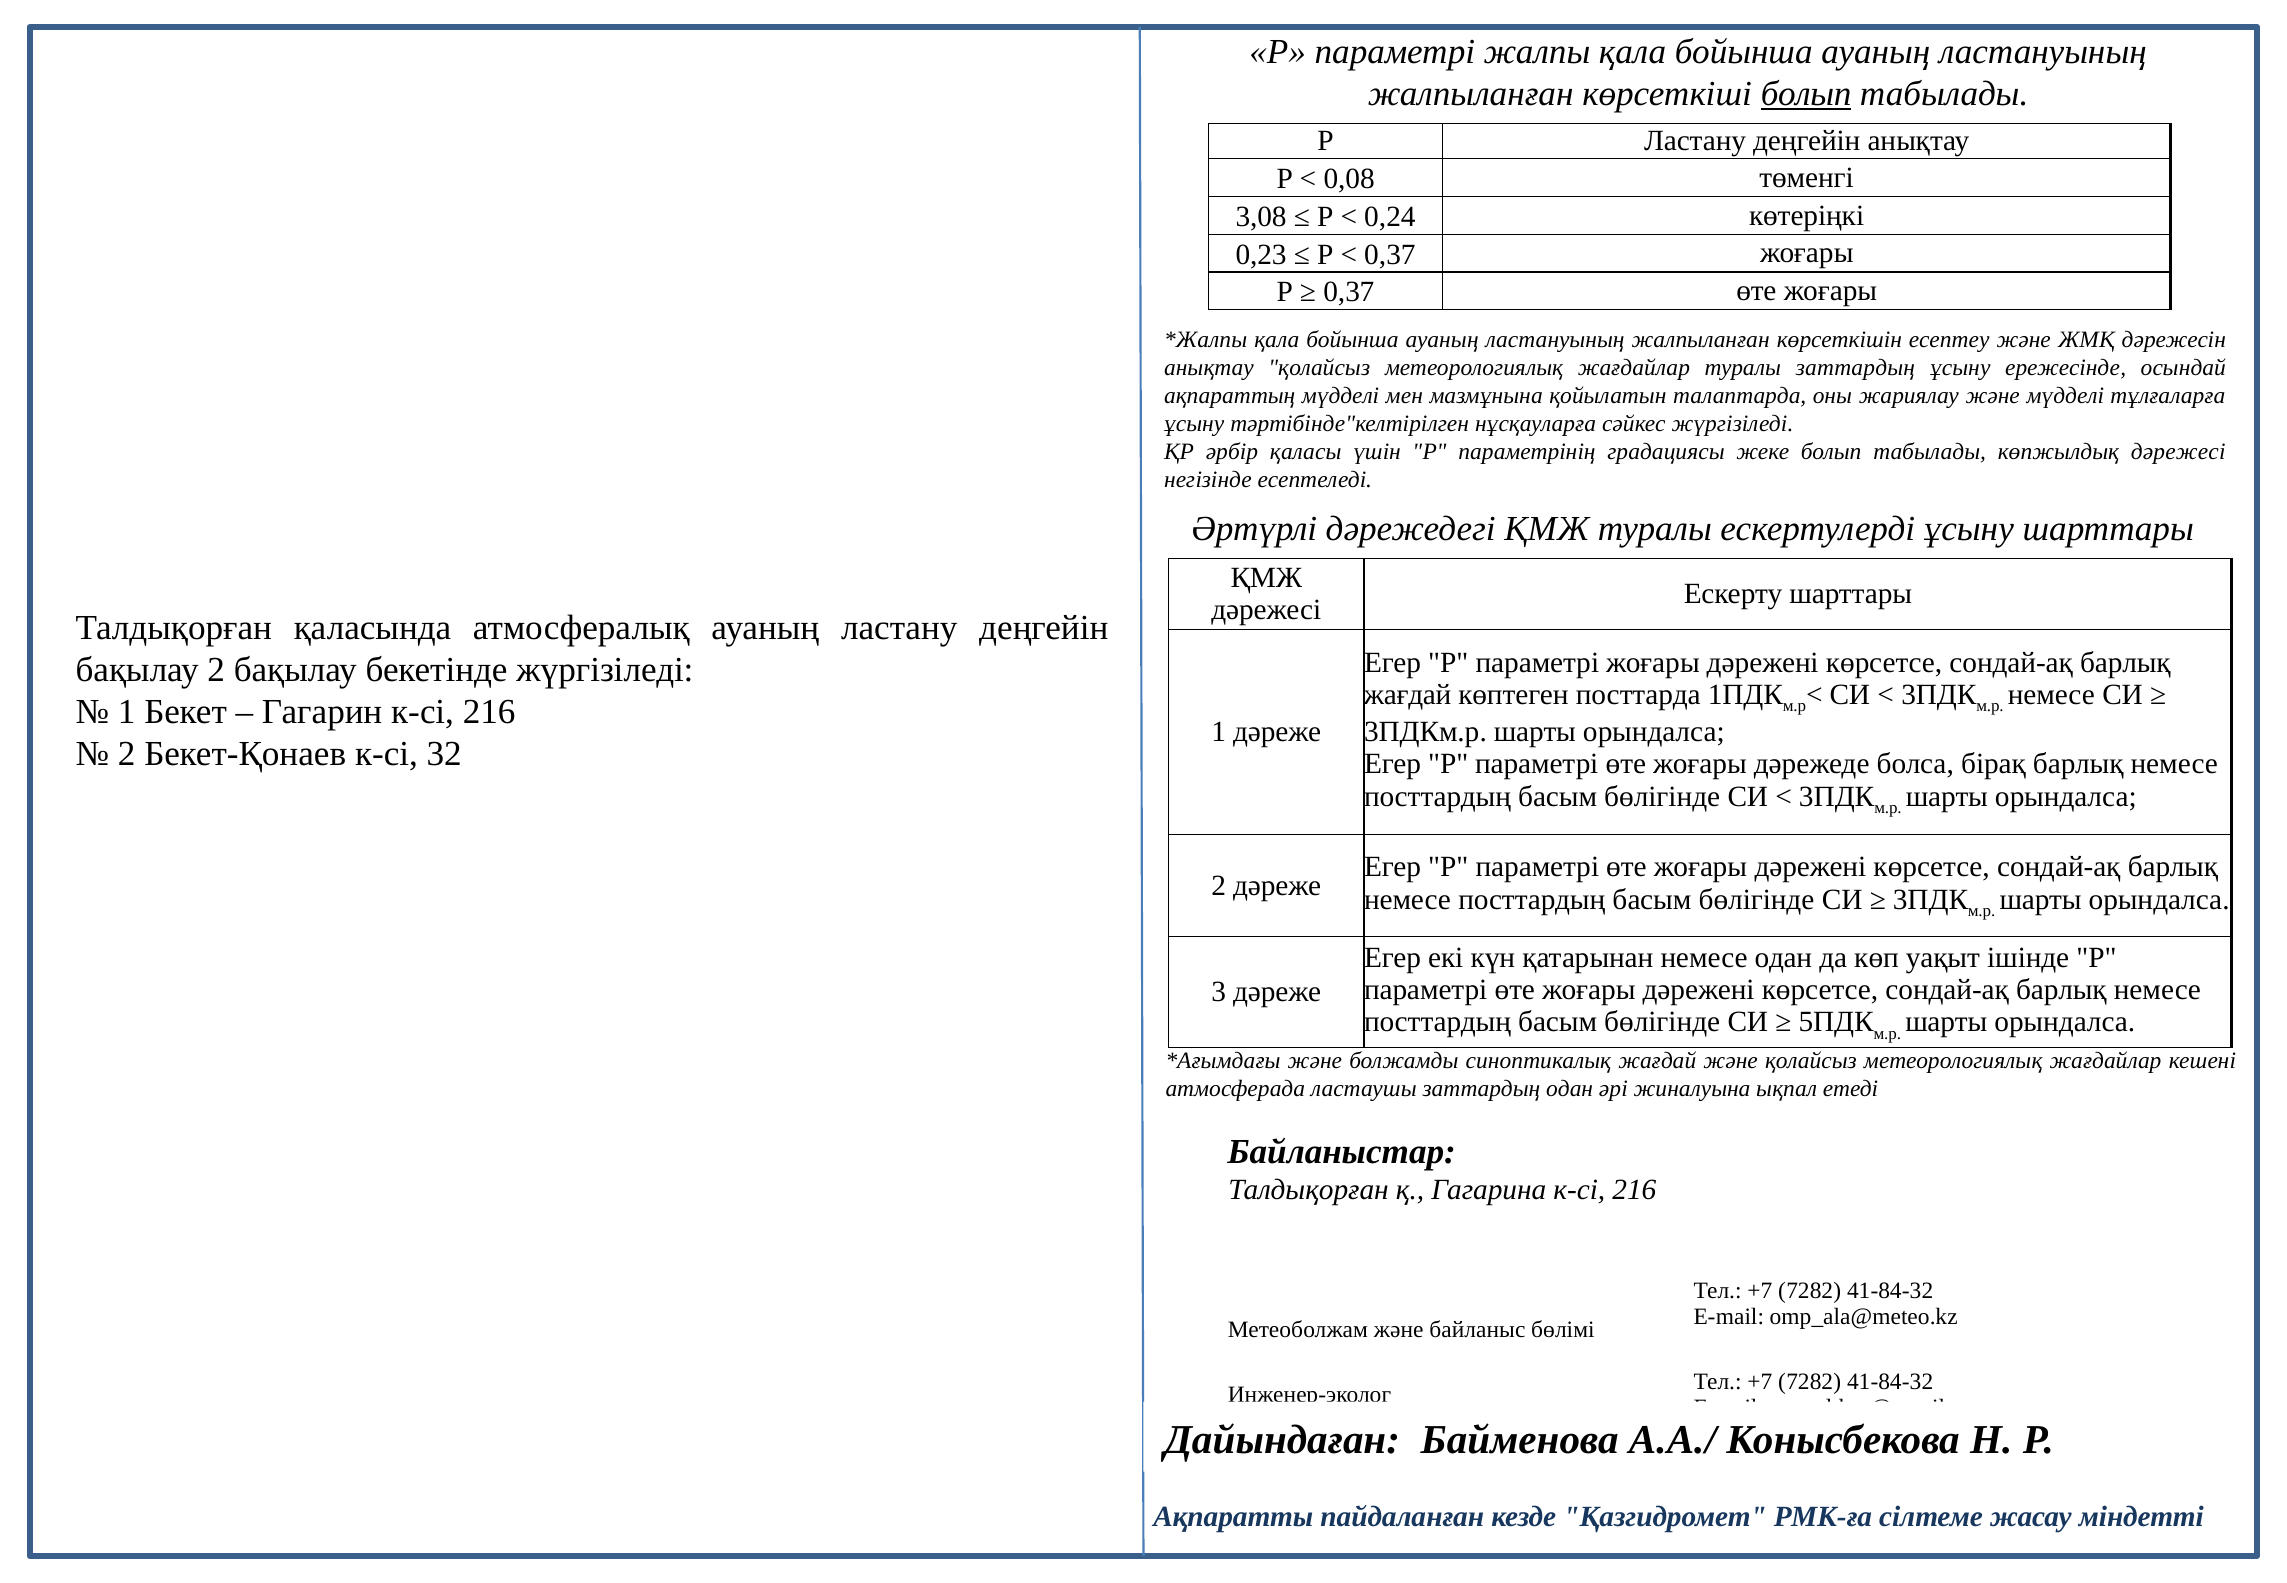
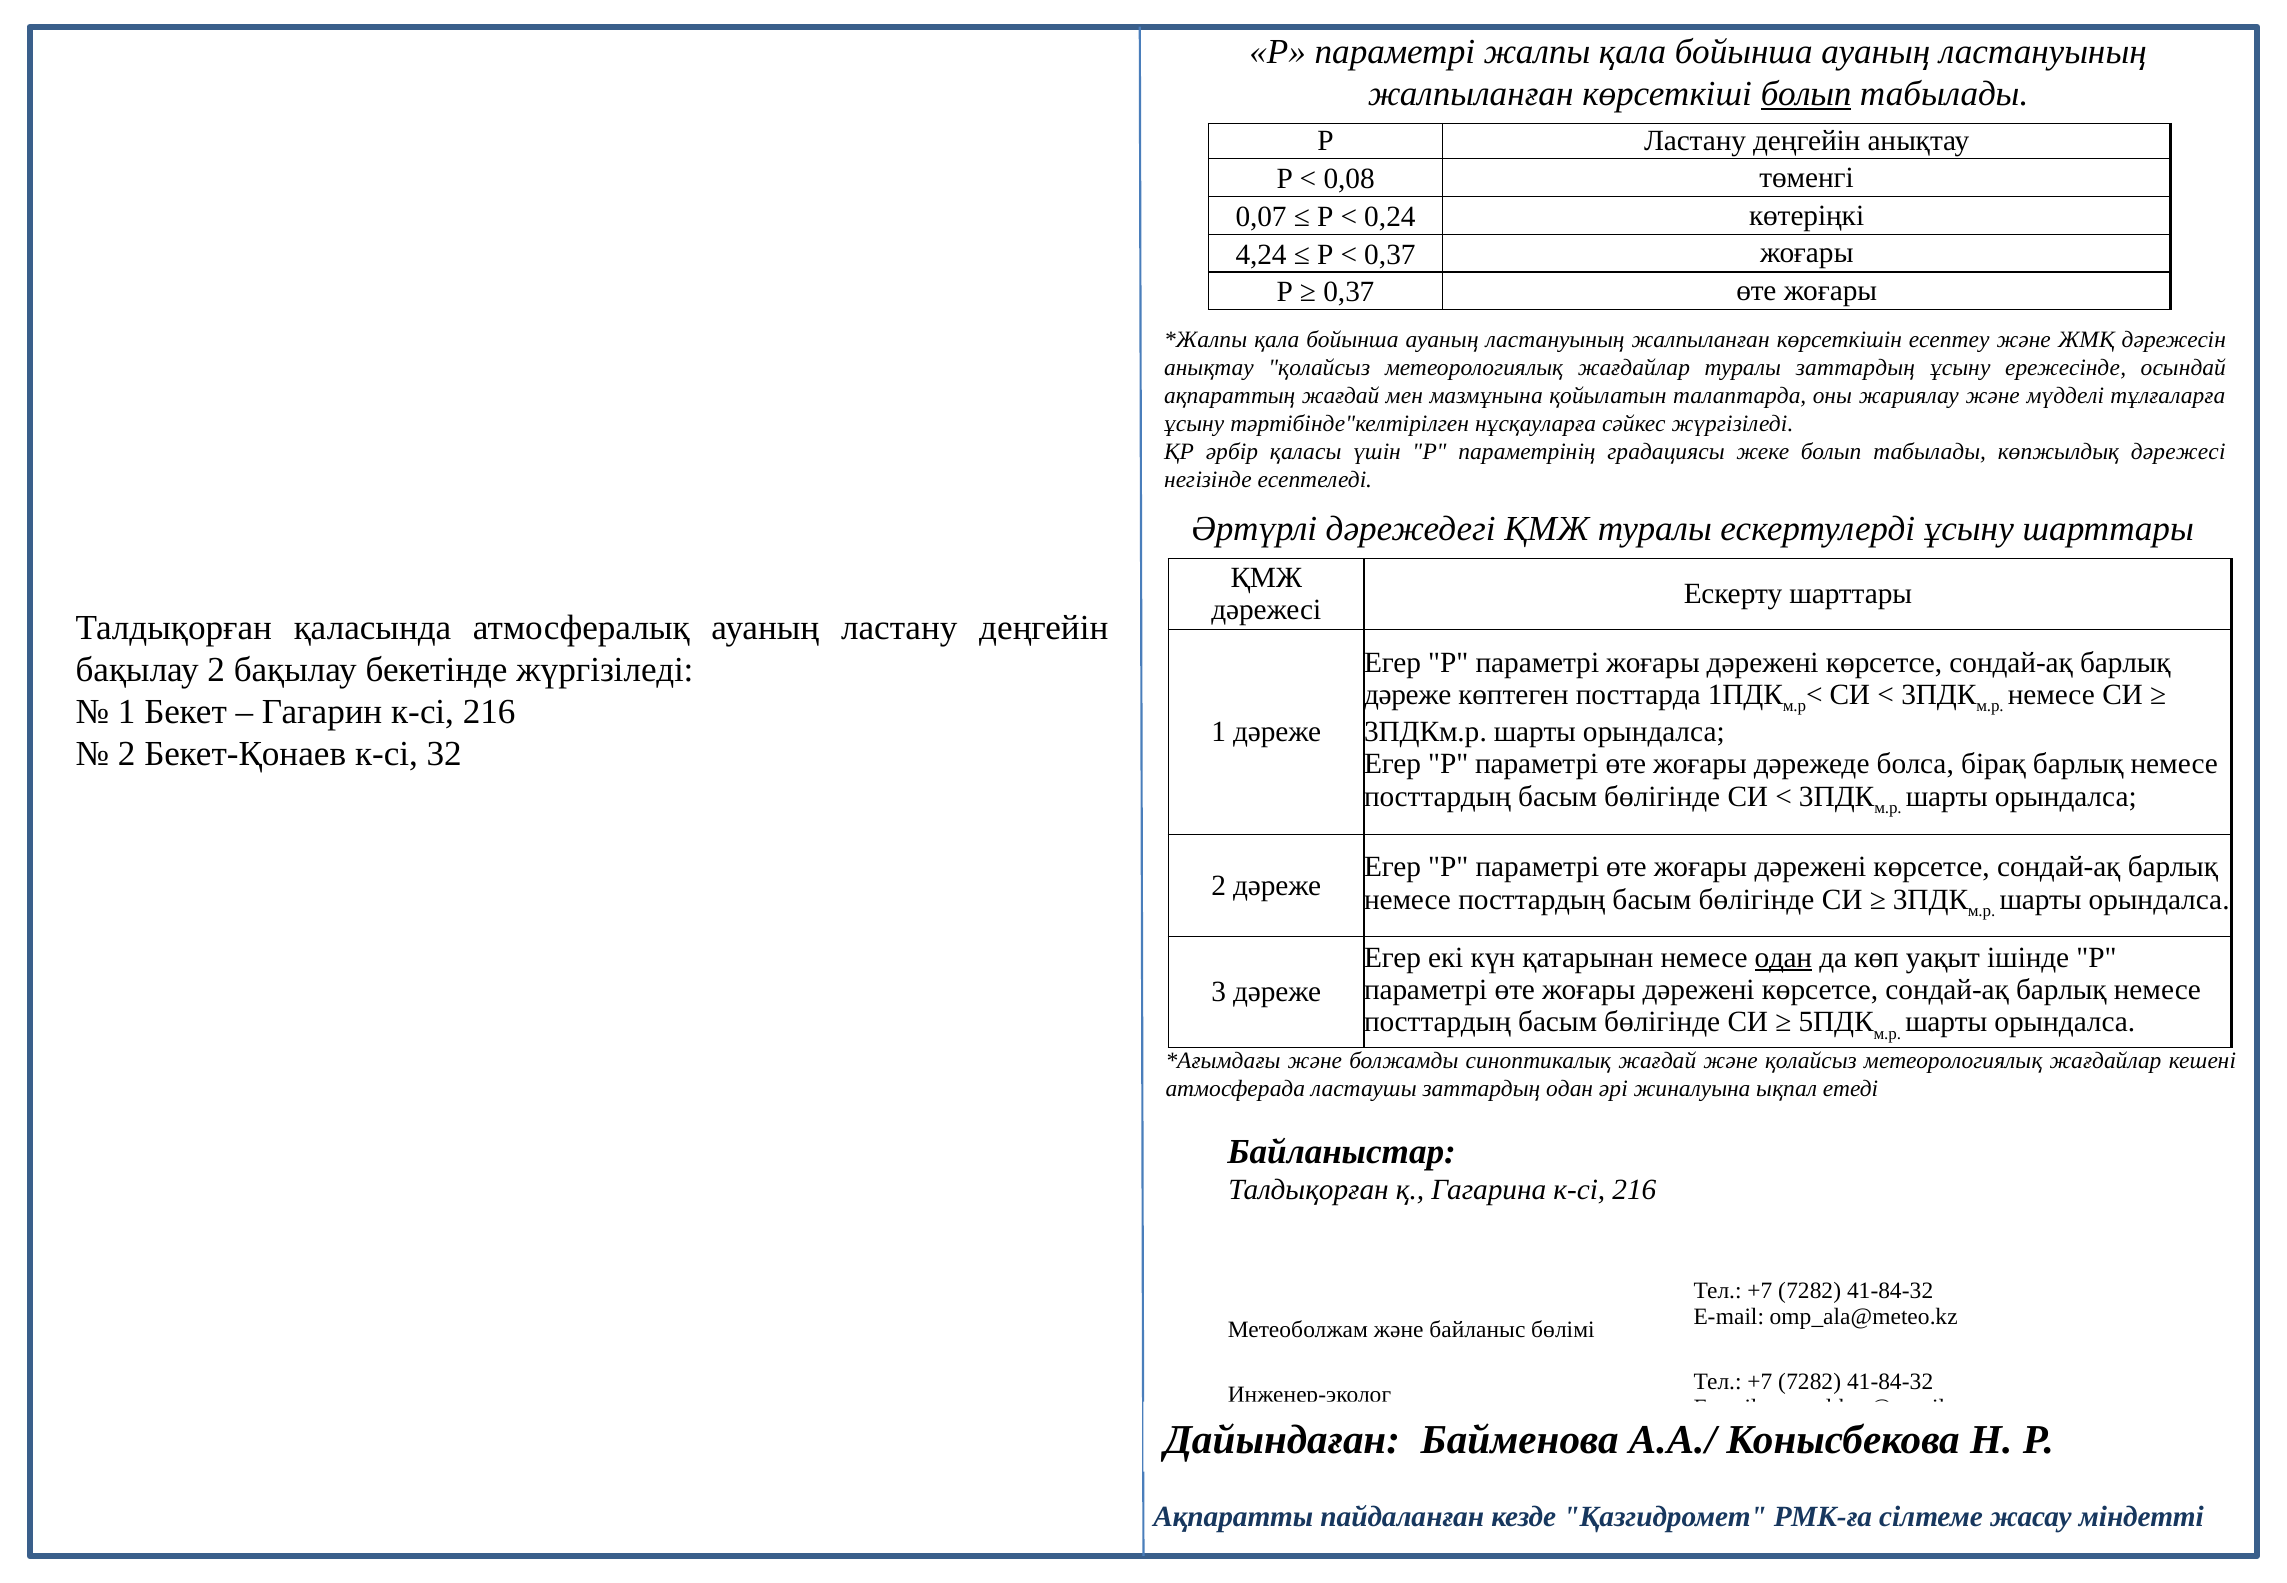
3,08: 3,08 -> 0,07 (1261, 217)
0,23: 0,23 -> 4,24 (1261, 254)
ақпараттың мүдделі: мүдделі -> жағдай (1341, 396)
жағдай: жағдай -> дәреже (1408, 695)
одан underline: none -> present (1783, 958)
